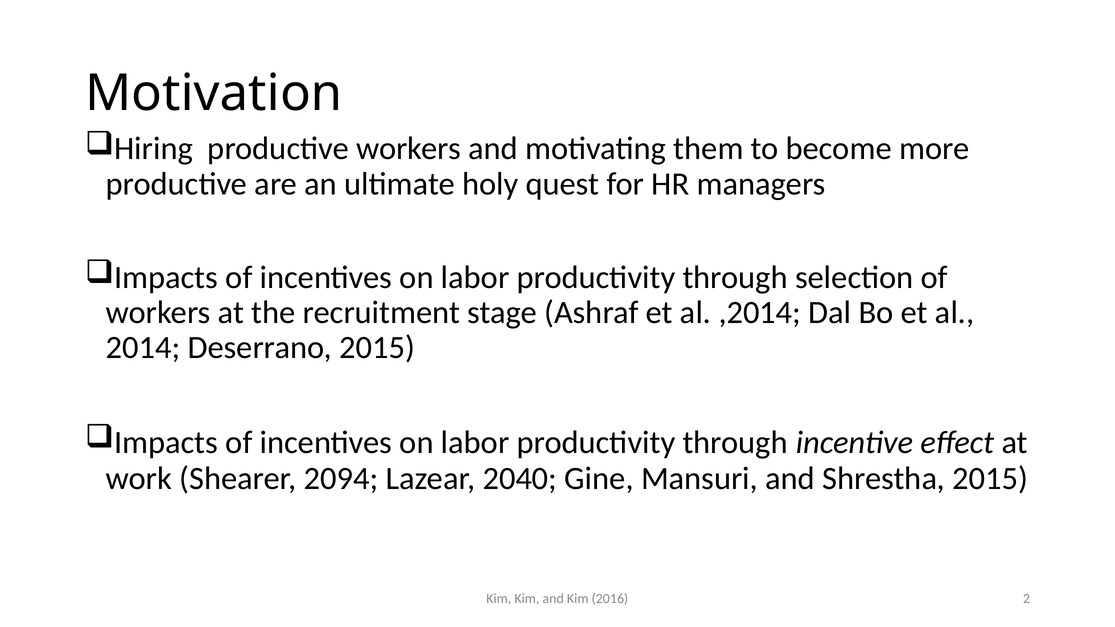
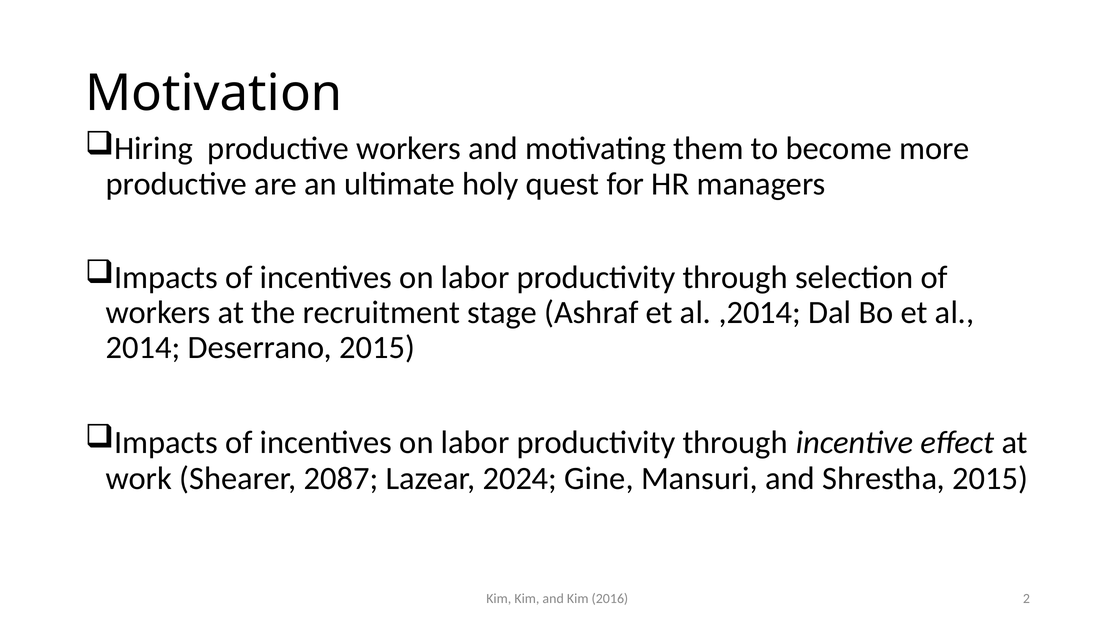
2094: 2094 -> 2087 (341, 479)
2040: 2040 -> 2024 (520, 479)
